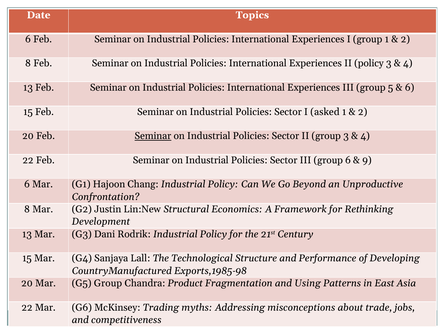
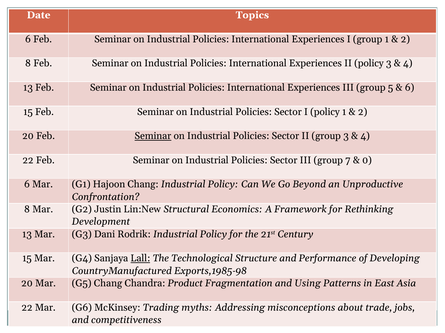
I asked: asked -> policy (325, 112)
group 6: 6 -> 7 (348, 161)
9: 9 -> 0 (367, 161)
Lall underline: none -> present (140, 259)
G5 Group: Group -> Chang (108, 284)
